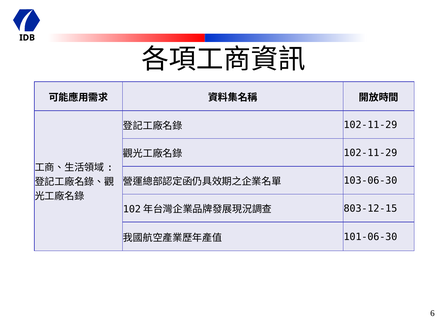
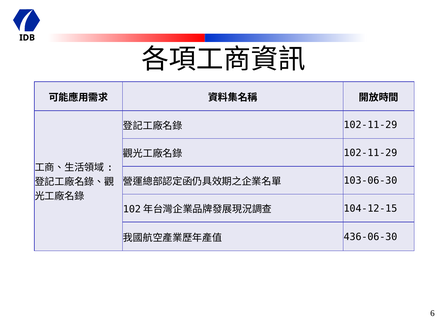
803-12-15: 803-12-15 -> 104-12-15 (370, 209)
101-06-30: 101-06-30 -> 436-06-30 (370, 237)
